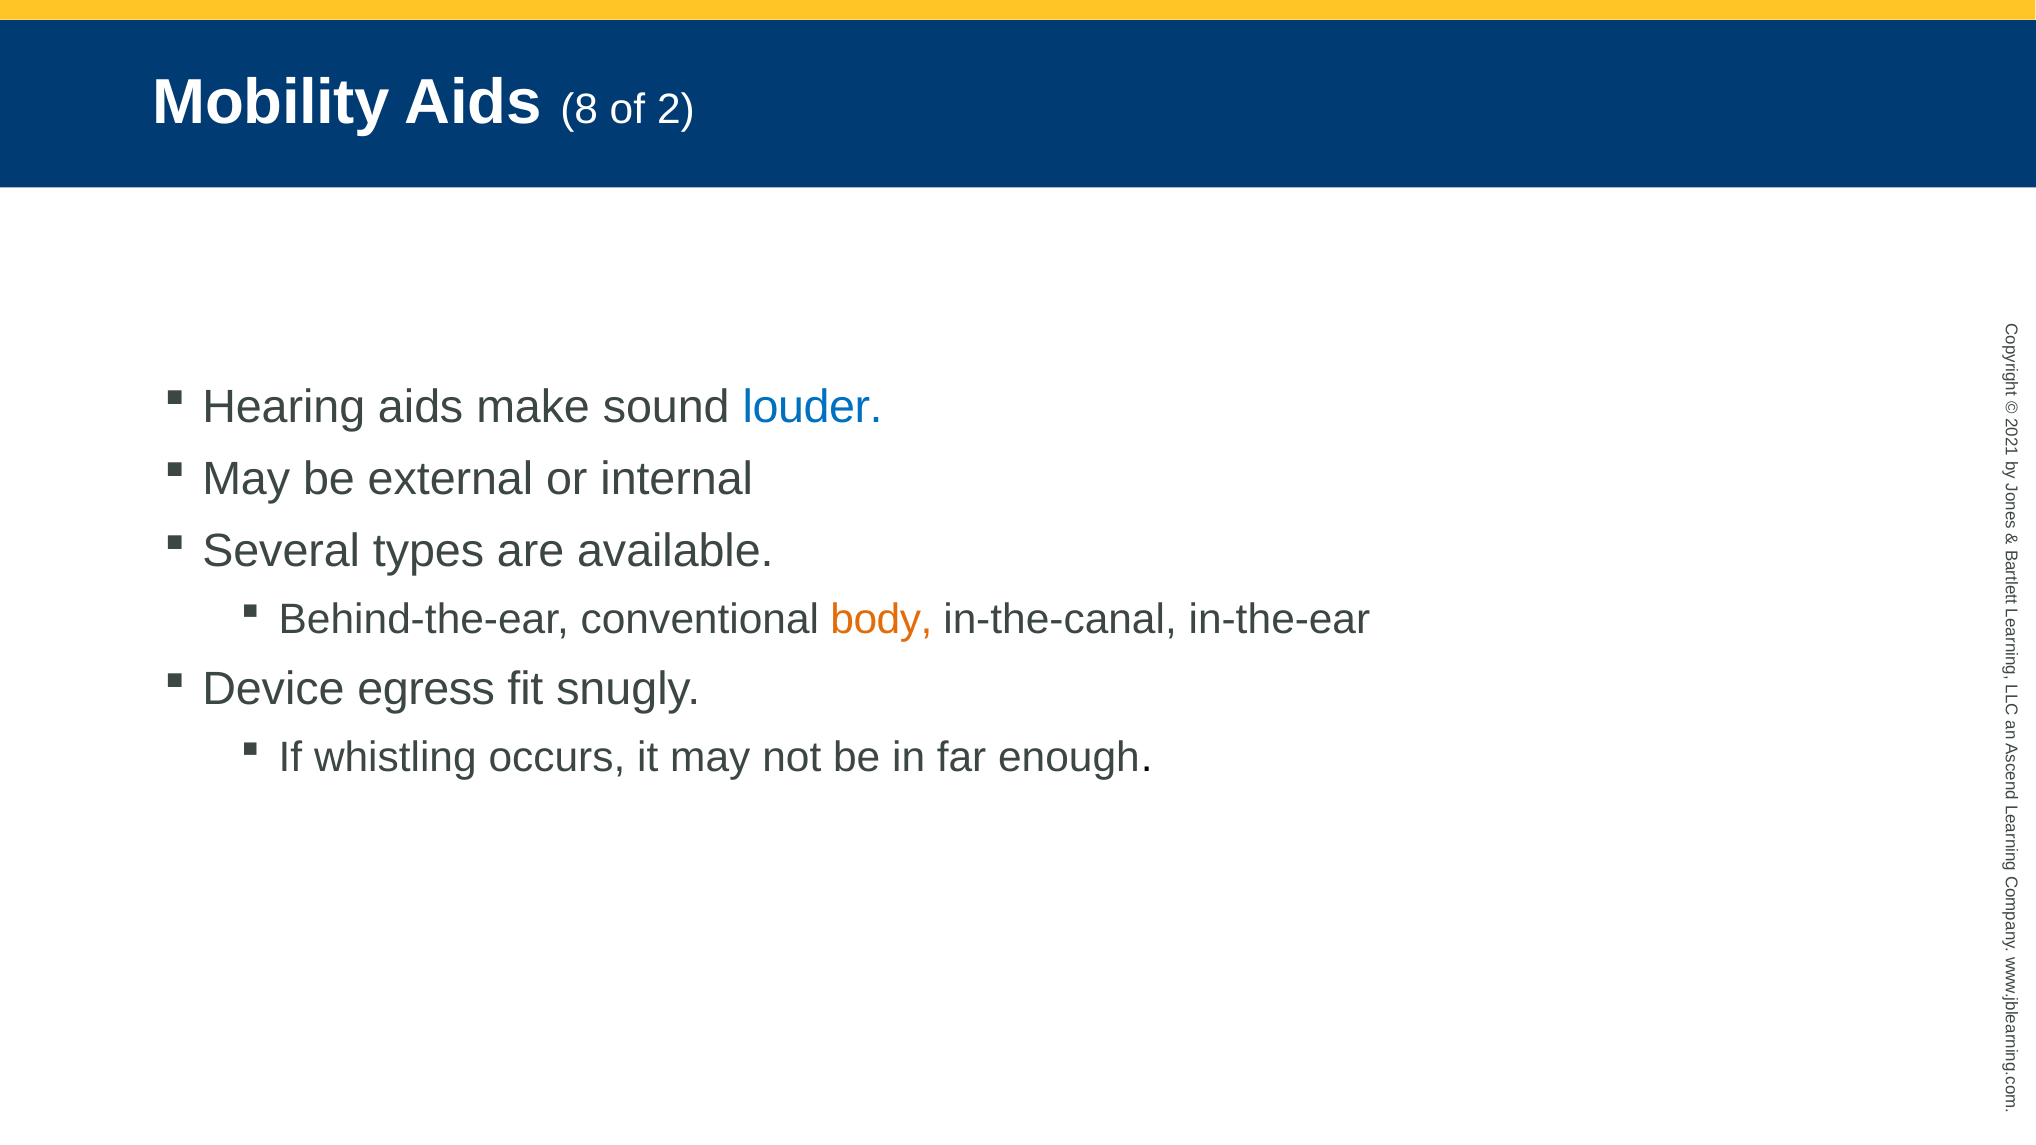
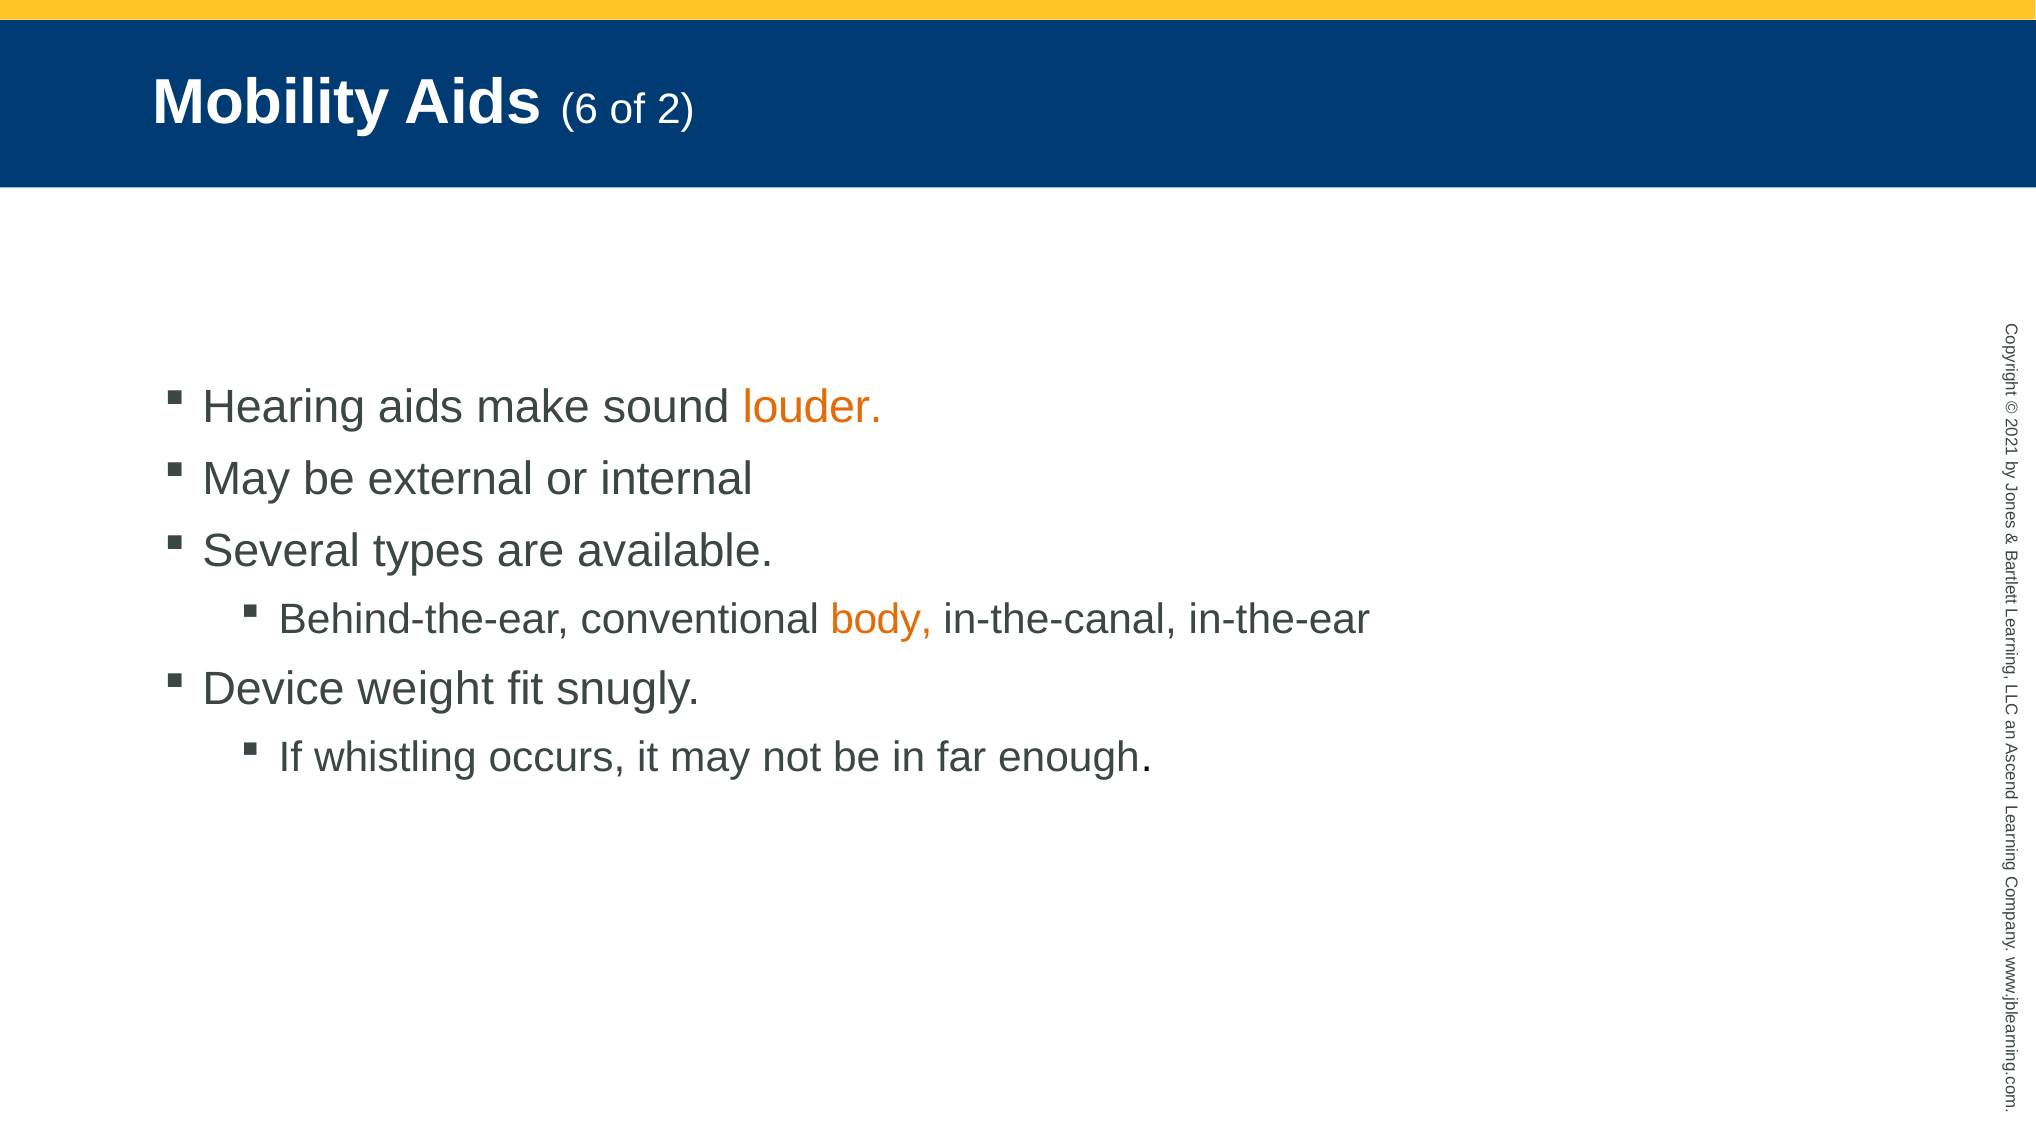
8: 8 -> 6 (579, 109)
louder colour: blue -> orange (813, 407)
egress: egress -> weight (426, 690)
